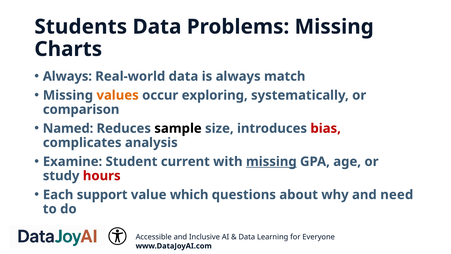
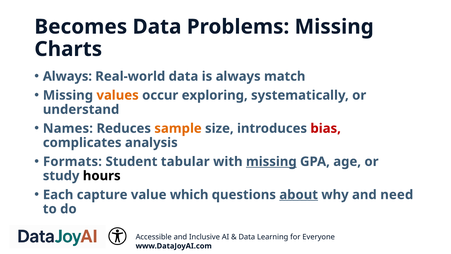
Students: Students -> Becomes (81, 27)
comparison: comparison -> understand (81, 109)
Named: Named -> Names (68, 128)
sample colour: black -> orange (178, 128)
Examine: Examine -> Formats (72, 161)
current: current -> tabular (185, 161)
hours colour: red -> black (102, 176)
support: support -> capture (102, 195)
about underline: none -> present (299, 195)
